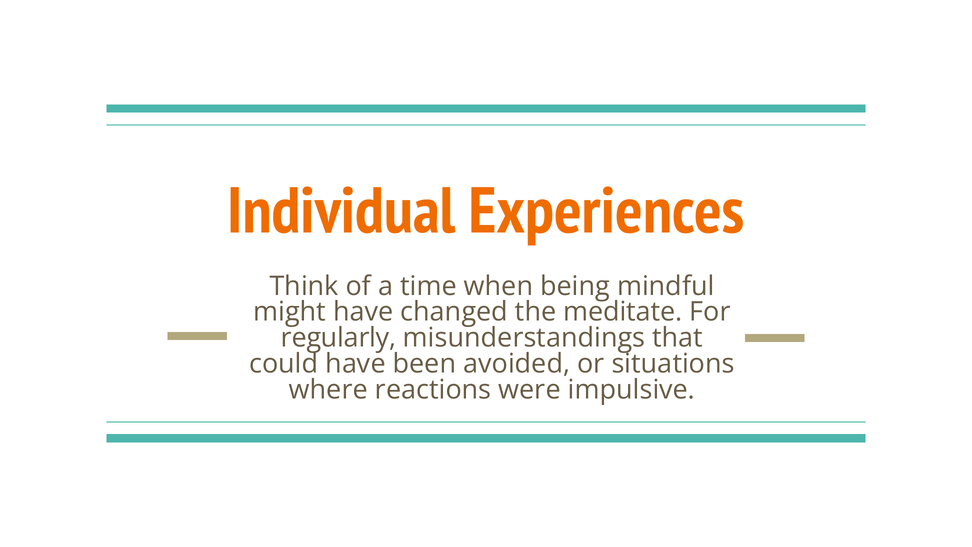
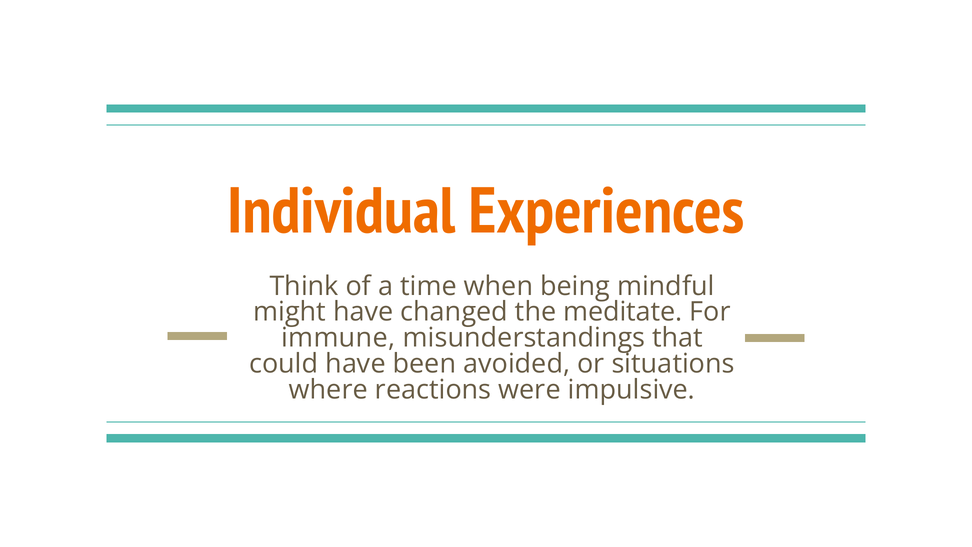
regularly: regularly -> immune (338, 338)
